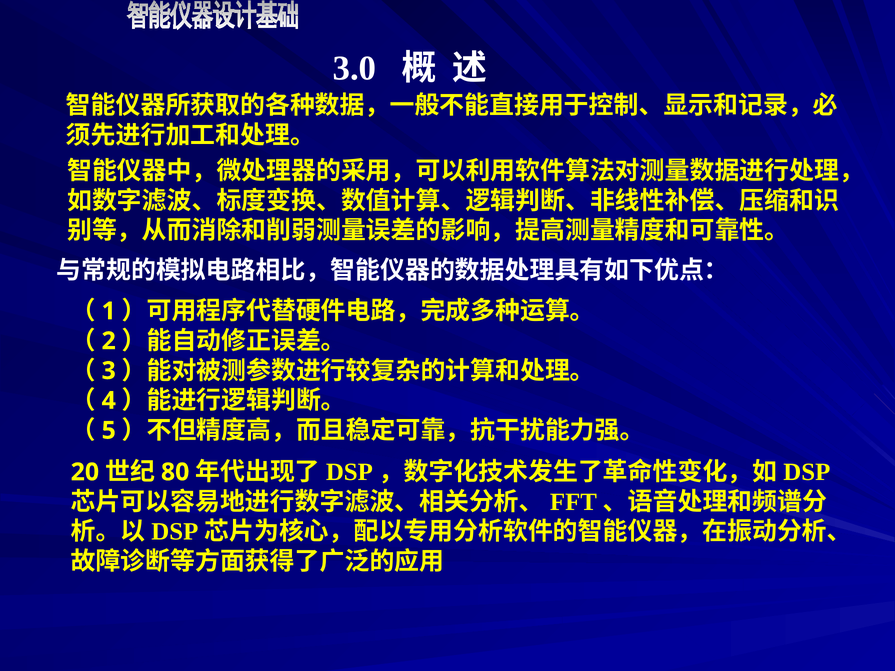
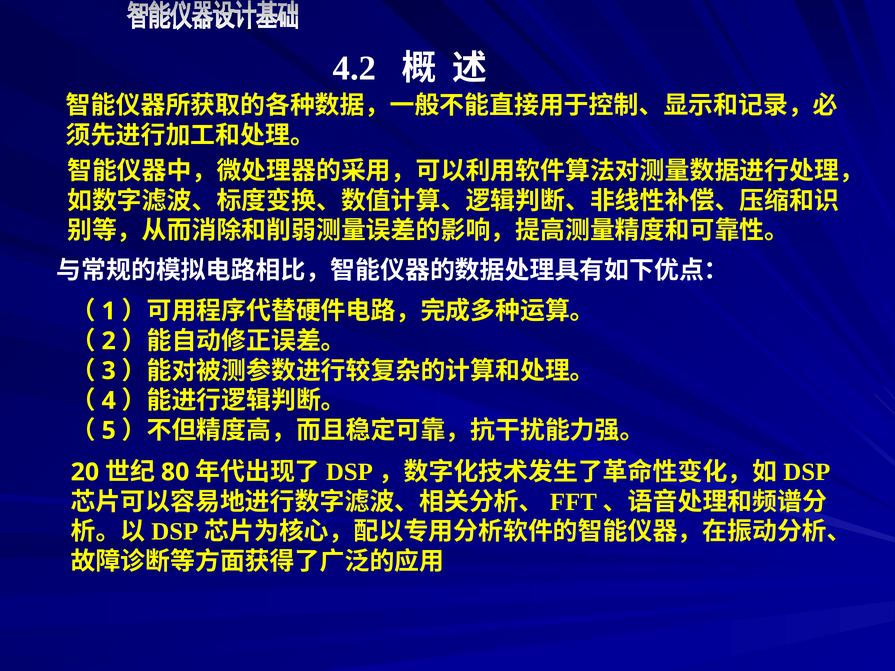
3.0: 3.0 -> 4.2 (355, 68)
